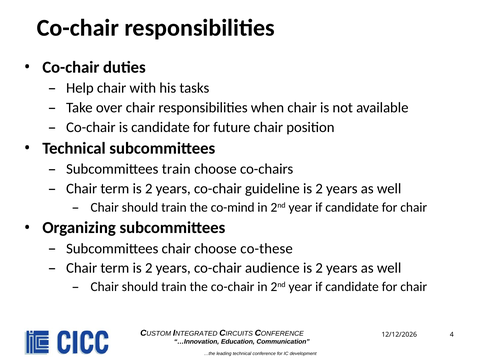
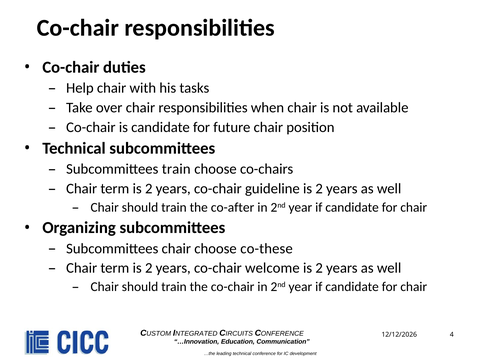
co-mind: co-mind -> co-after (233, 207)
audience: audience -> welcome (272, 268)
